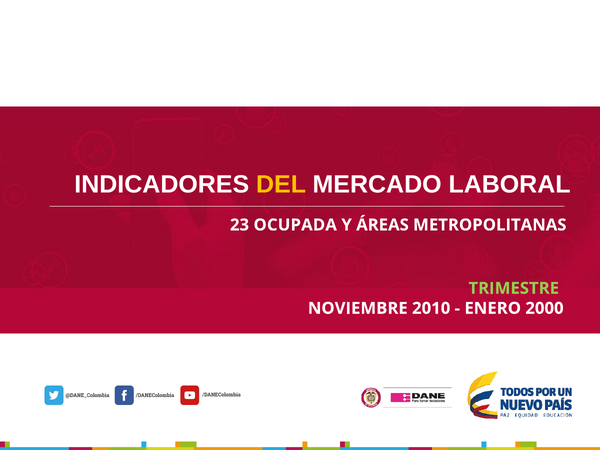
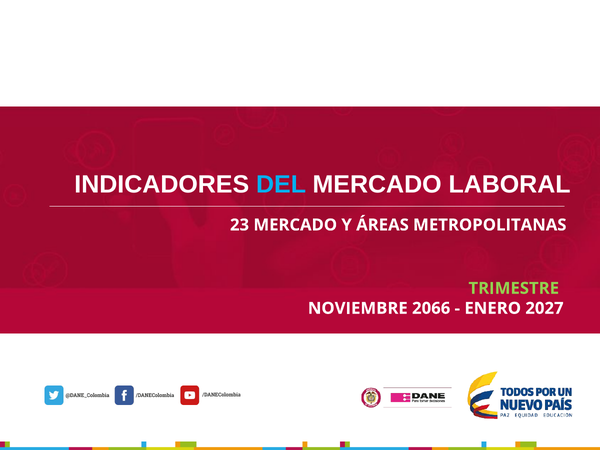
DEL colour: yellow -> light blue (281, 185)
23 OCUPADA: OCUPADA -> MERCADO (295, 225)
2010: 2010 -> 2066 (431, 308)
2000: 2000 -> 2027 (544, 308)
